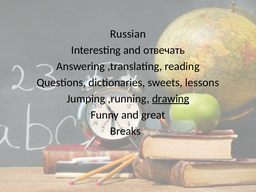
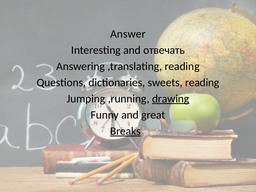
Russian: Russian -> Answer (128, 34)
sweets lessons: lessons -> reading (202, 83)
Breaks underline: none -> present (125, 131)
